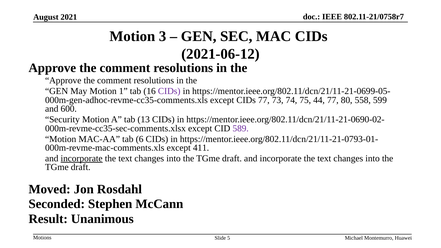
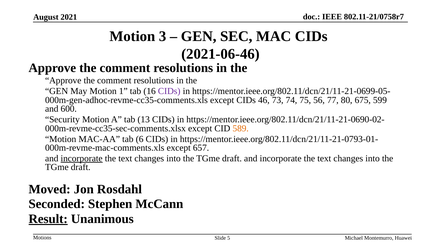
2021-06-12: 2021-06-12 -> 2021-06-46 (220, 54)
CIDs 77: 77 -> 46 (264, 100)
44: 44 -> 56 (319, 100)
558: 558 -> 675 (363, 100)
589 colour: purple -> orange (241, 128)
411: 411 -> 657 (201, 148)
Result underline: none -> present (48, 219)
